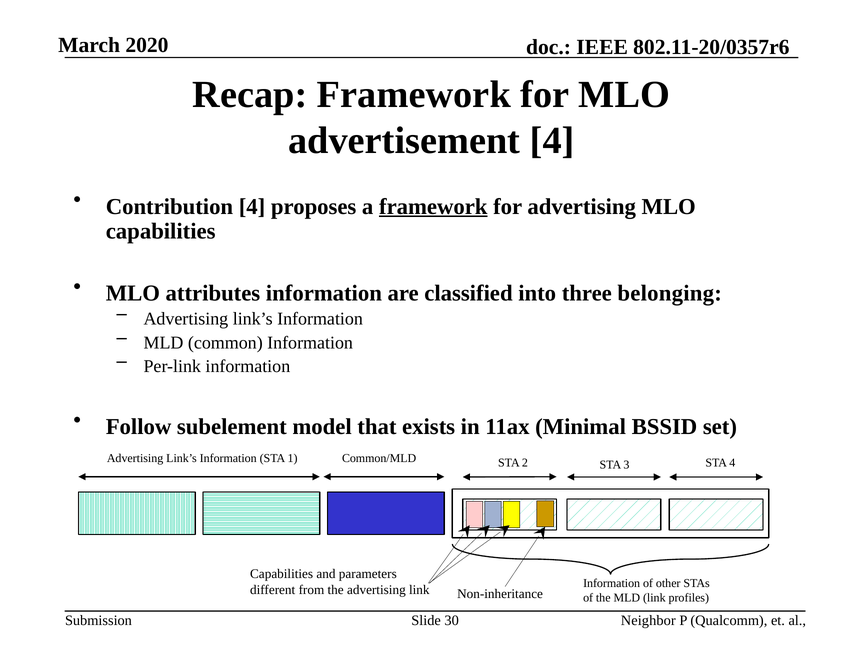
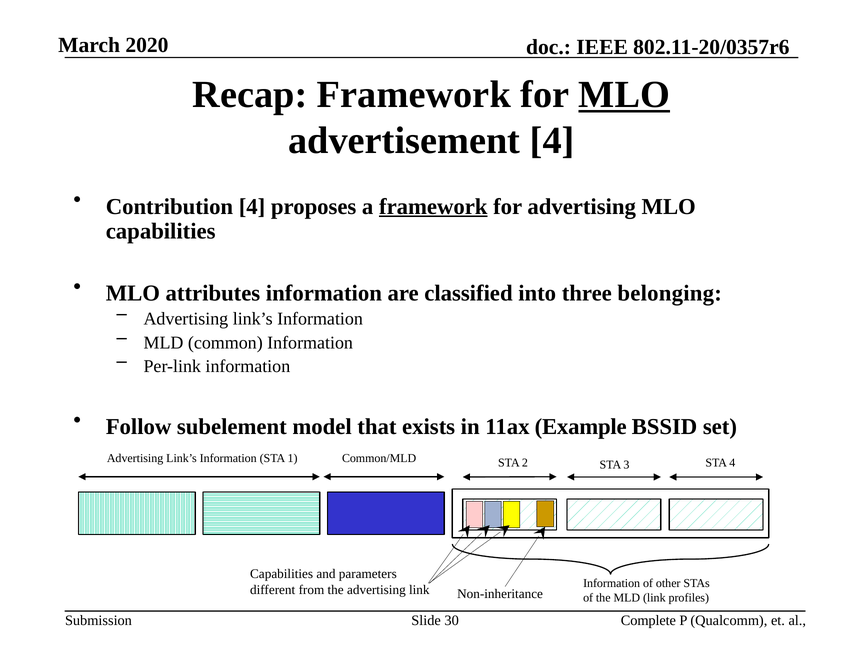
MLO underline: none -> present (624, 95)
Minimal: Minimal -> Example (581, 427)
Neighbor: Neighbor -> Complete (648, 621)
